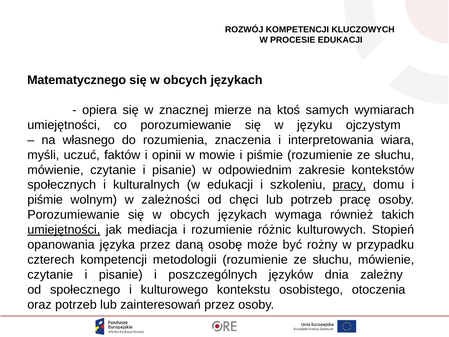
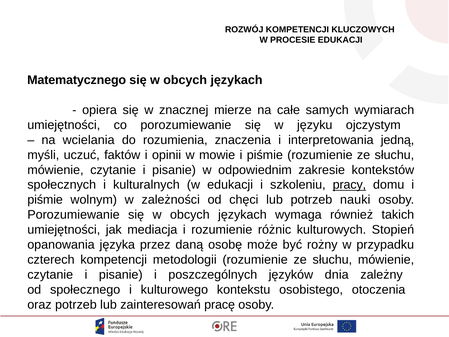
ktoś: ktoś -> całe (288, 110)
własnego: własnego -> wcielania (89, 140)
wiara: wiara -> jedną (397, 140)
pracę: pracę -> nauki (355, 200)
umiejętności underline: present -> none (64, 230)
zainteresowań przez: przez -> pracę (220, 305)
